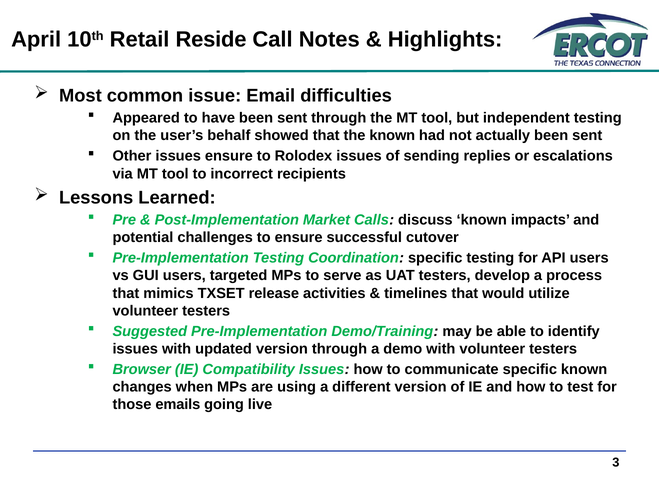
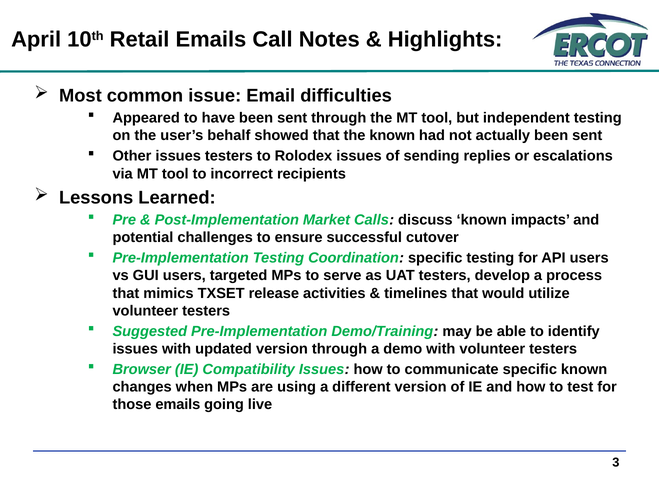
Retail Reside: Reside -> Emails (211, 40)
issues ensure: ensure -> testers (229, 156)
